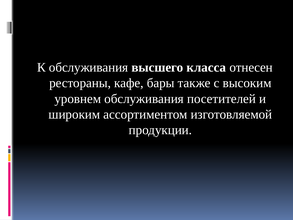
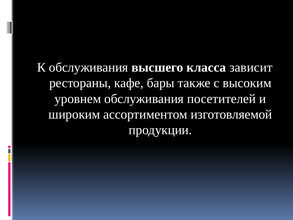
отнесен: отнесен -> зависит (251, 67)
